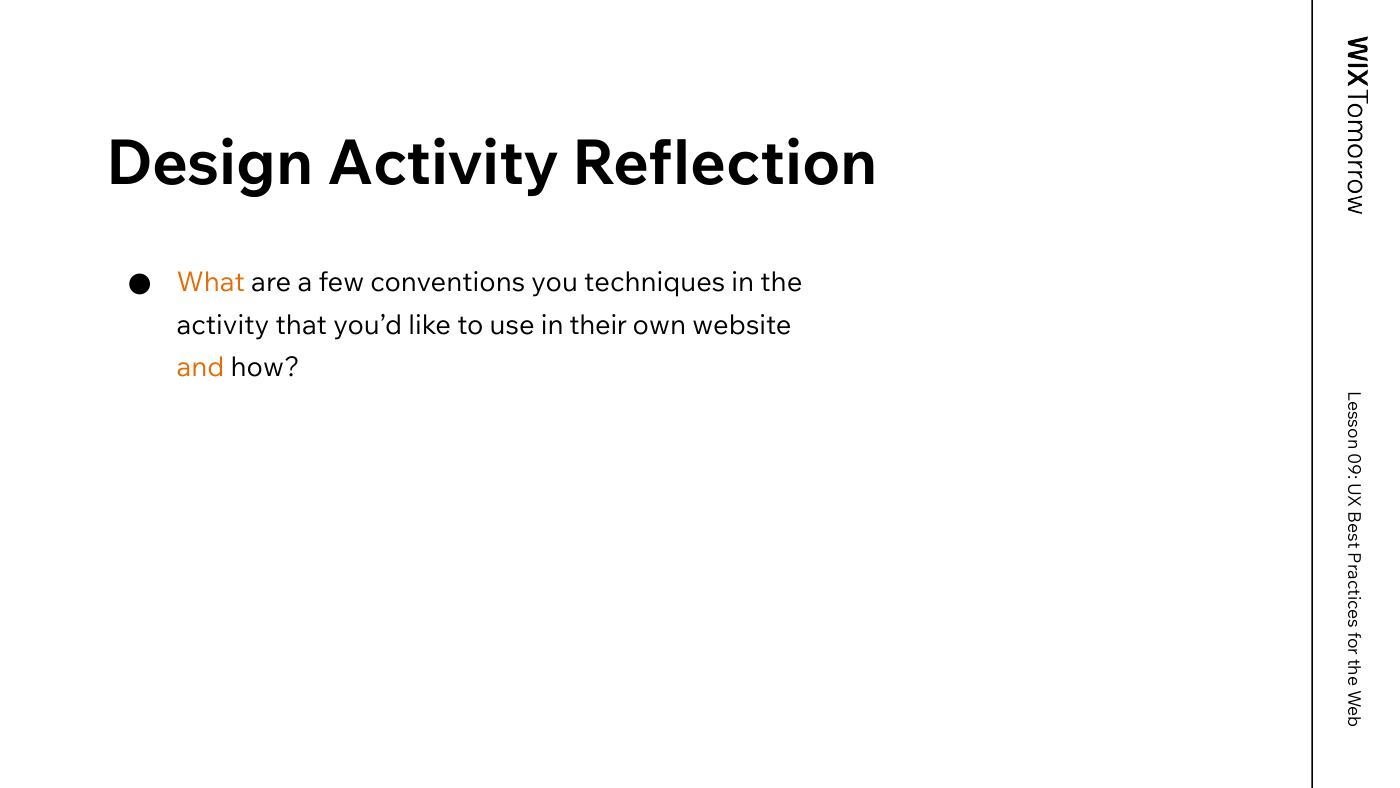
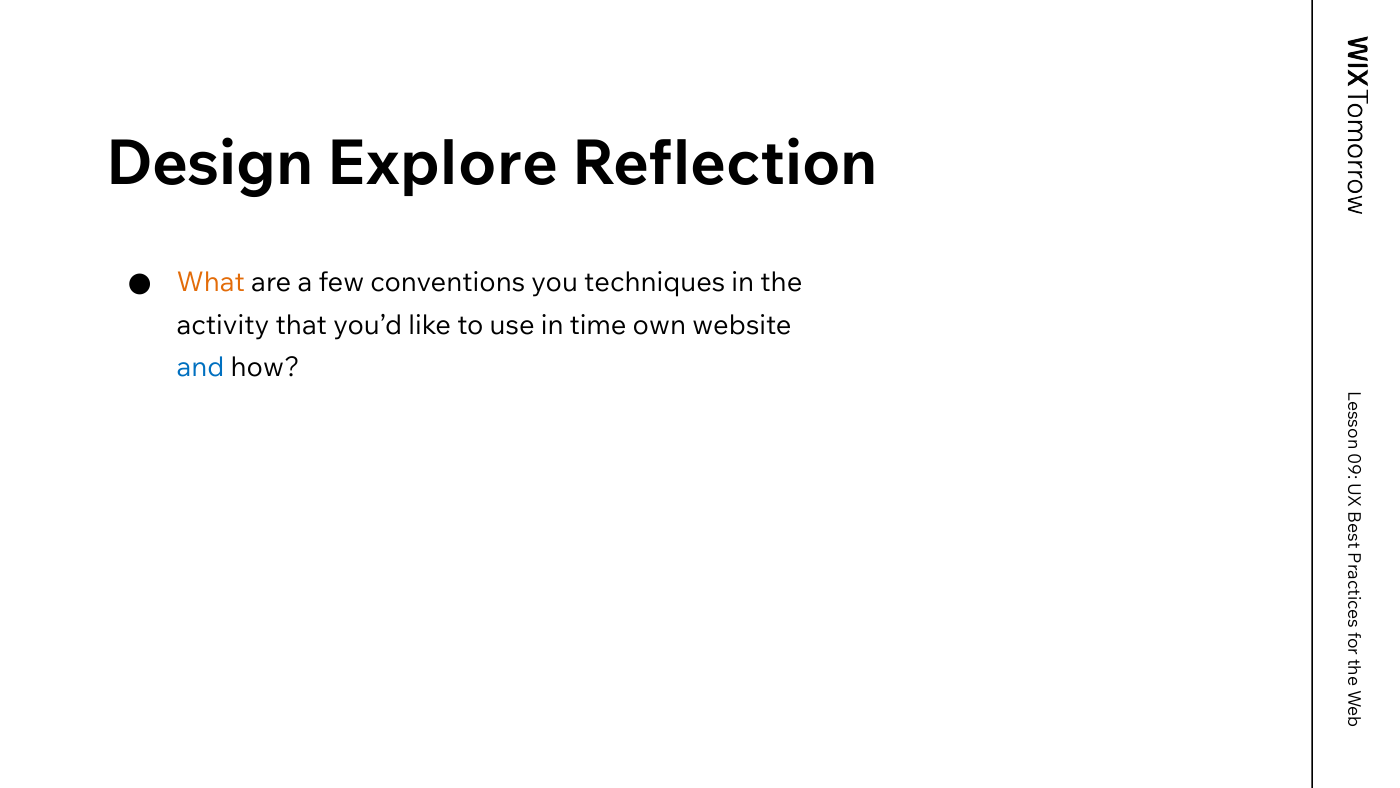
Design Activity: Activity -> Explore (443, 164)
their: their -> time (598, 325)
and colour: orange -> blue (200, 368)
